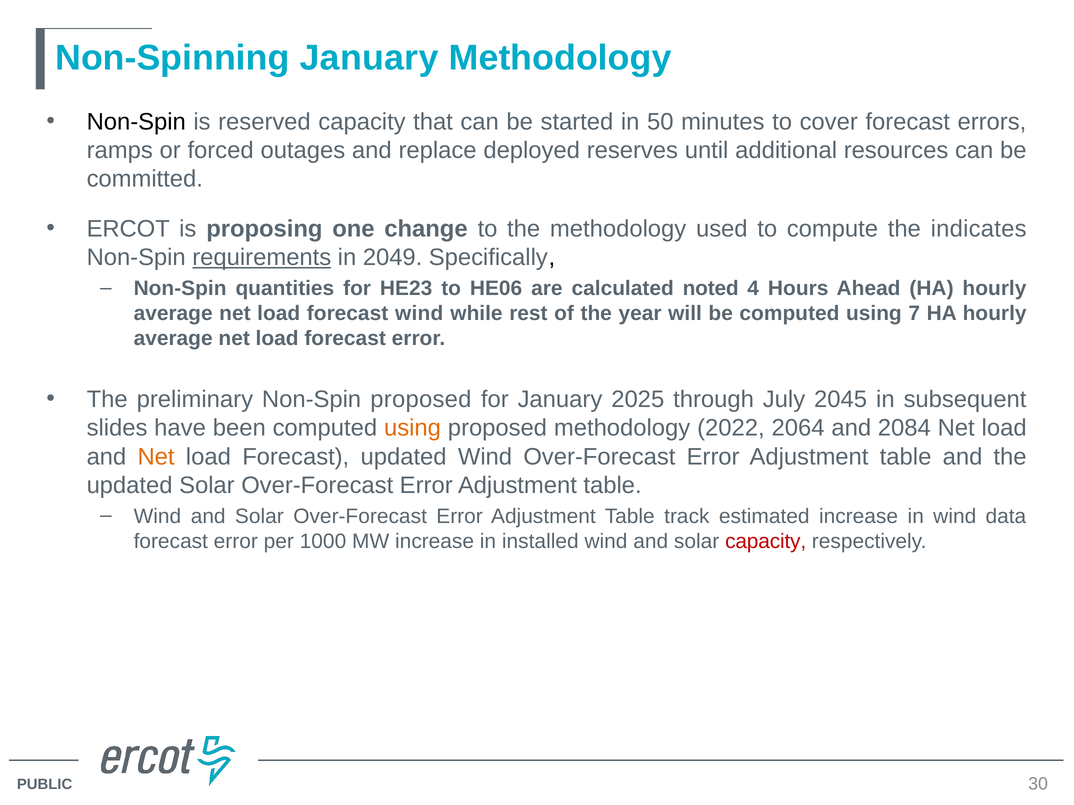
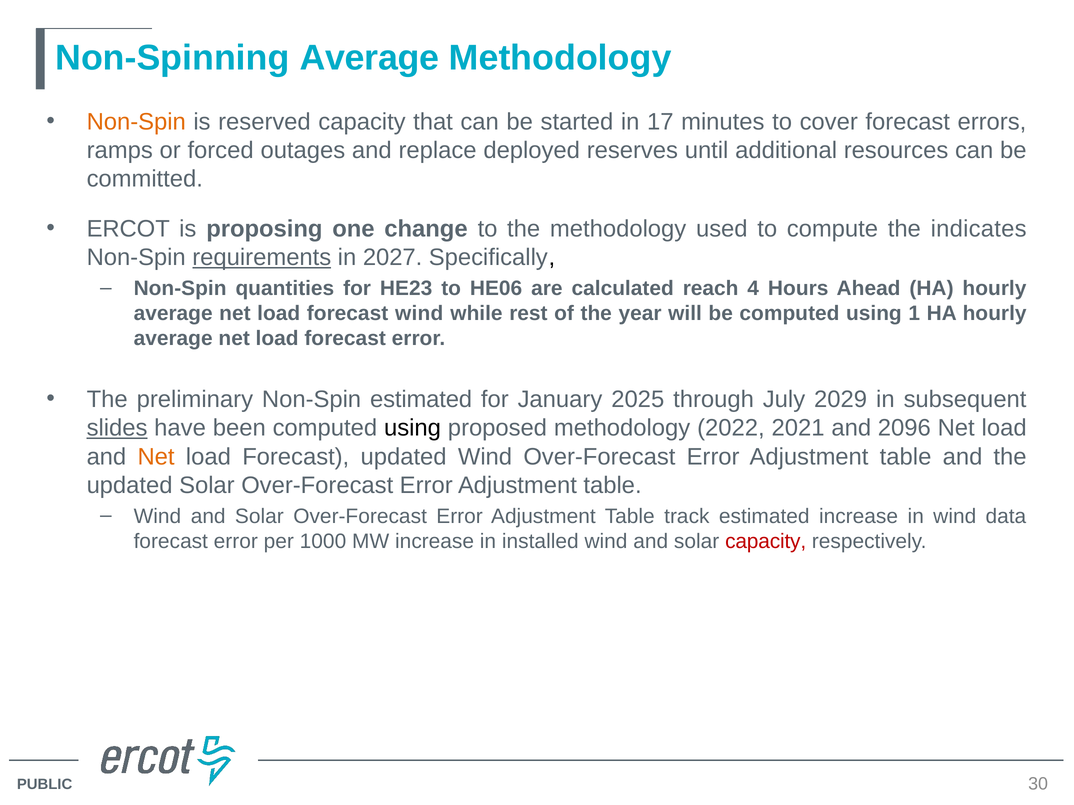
Non-Spinning January: January -> Average (369, 58)
Non-Spin colour: black -> orange (136, 122)
50: 50 -> 17 (660, 122)
2049: 2049 -> 2027 (393, 258)
noted: noted -> reach (711, 288)
7: 7 -> 1 (914, 314)
Non-Spin proposed: proposed -> estimated (421, 400)
2045: 2045 -> 2029 (841, 400)
slides underline: none -> present (117, 428)
using colour: orange -> black (413, 428)
2064: 2064 -> 2021 (798, 428)
2084: 2084 -> 2096 (904, 428)
